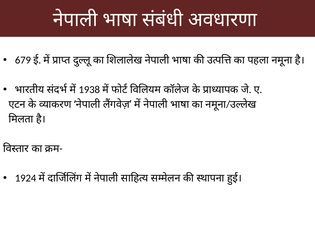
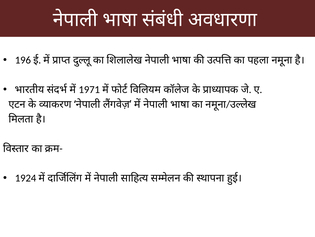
679: 679 -> 196 (23, 60)
1938: 1938 -> 1971 (89, 89)
